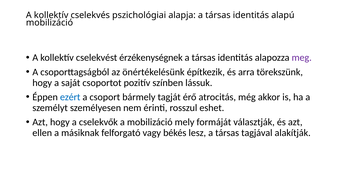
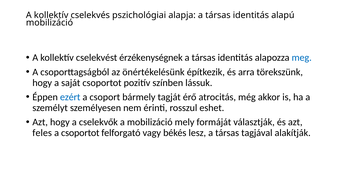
meg colour: purple -> blue (302, 58)
ellen: ellen -> feles (42, 133)
a másiknak: másiknak -> csoportot (80, 133)
